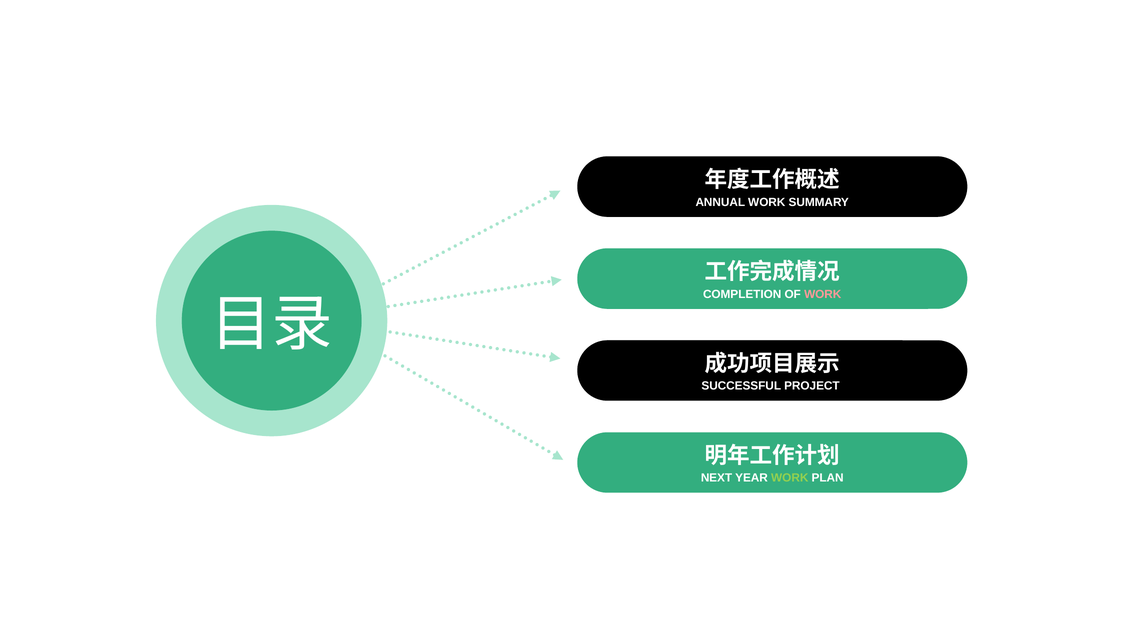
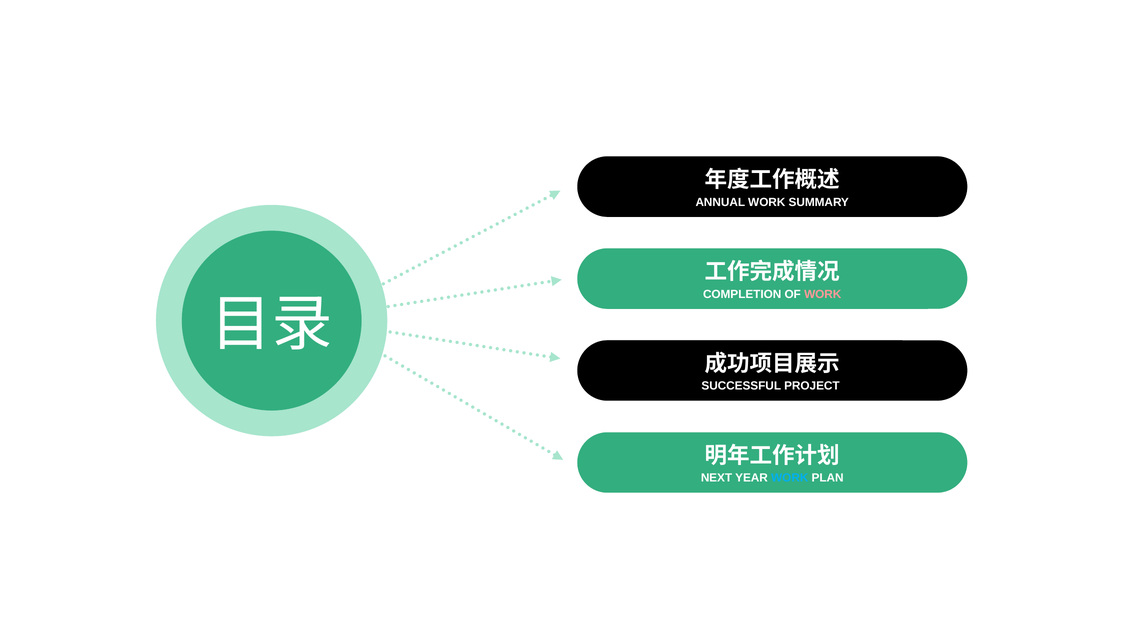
WORK colour: light green -> light blue (790, 478)
